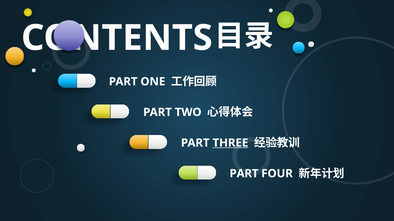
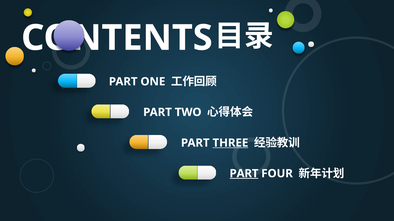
PART underline: none -> present (244, 174)
